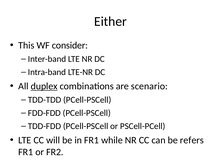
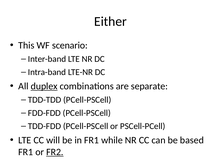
consider: consider -> scenario (70, 45)
scenario: scenario -> separate (149, 86)
refers: refers -> based (192, 140)
FR2 underline: none -> present (55, 152)
